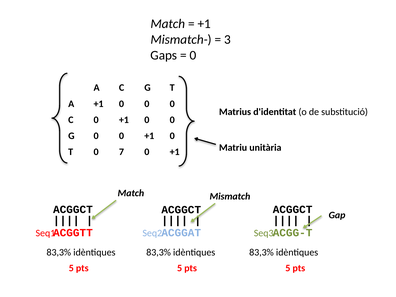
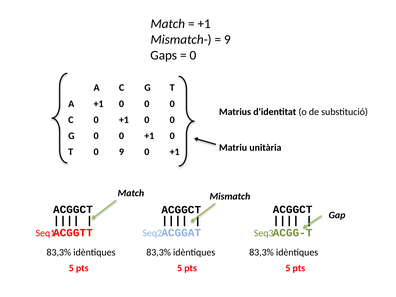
3: 3 -> 9 (228, 39)
0 7: 7 -> 9 (121, 152)
